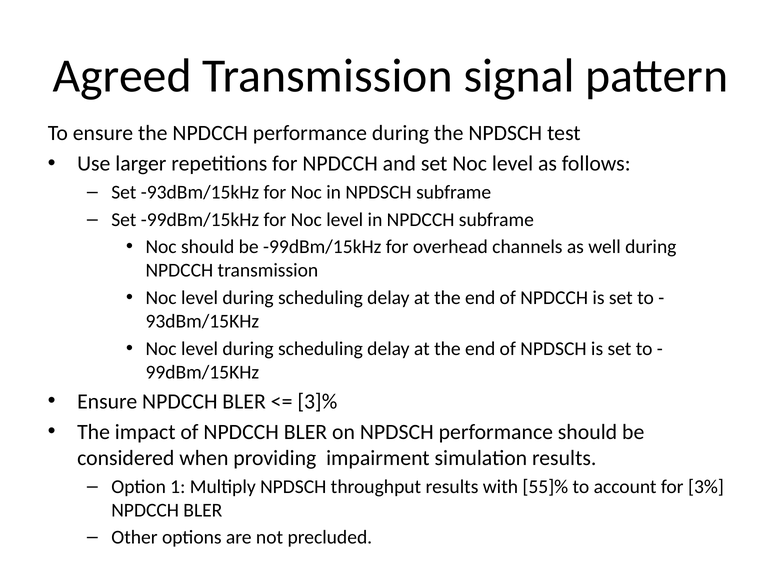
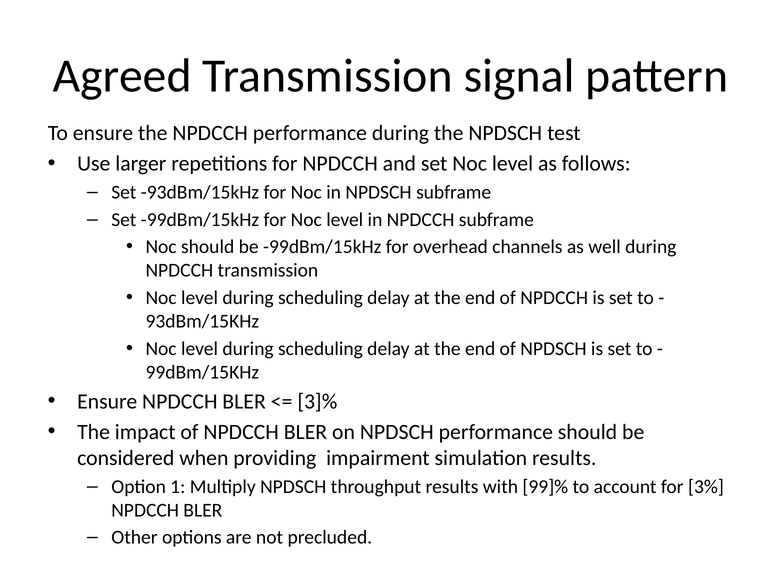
55]%: 55]% -> 99]% (545, 486)
